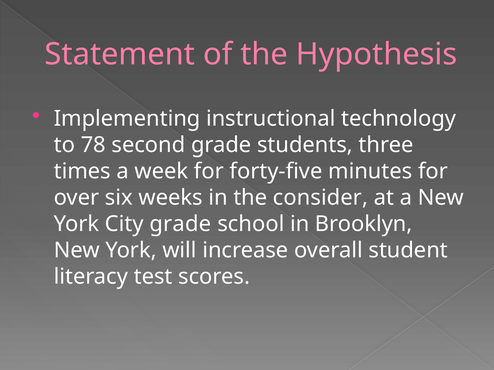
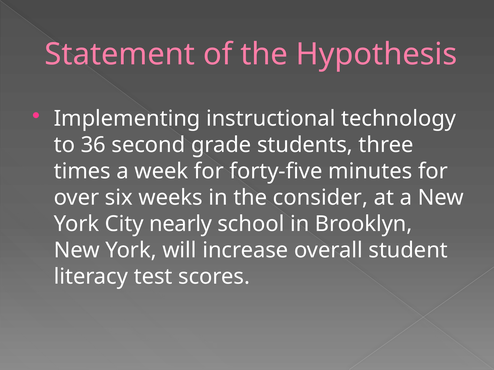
78: 78 -> 36 (93, 145)
City grade: grade -> nearly (181, 224)
